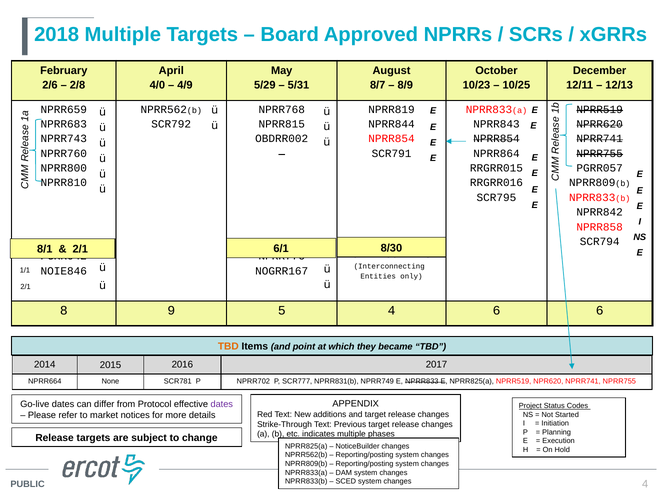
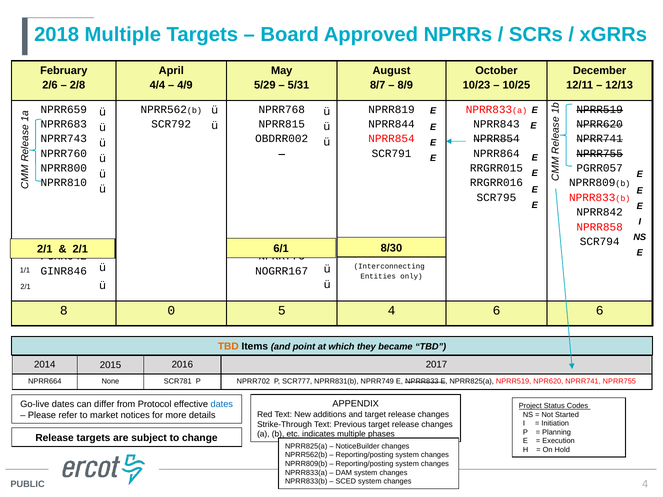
4/0: 4/0 -> 4/4 (157, 85)
8/1: 8/1 -> 2/1 (45, 249)
NOIE846: NOIE846 -> GINR846 (64, 271)
9: 9 -> 0 (171, 311)
dates colour: purple -> blue (222, 404)
